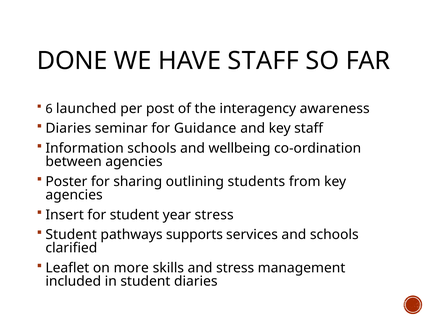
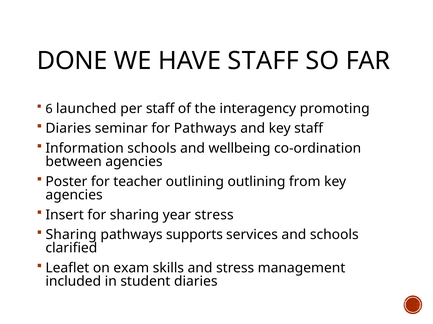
per post: post -> staff (160, 109)
awareness: awareness -> promoting (335, 109)
for Guidance: Guidance -> Pathways (205, 129)
sharing: sharing -> teacher (138, 182)
outlining students: students -> outlining (256, 182)
for student: student -> sharing (134, 215)
Student: Student -> Sharing (71, 235)
more: more -> exam (131, 269)
